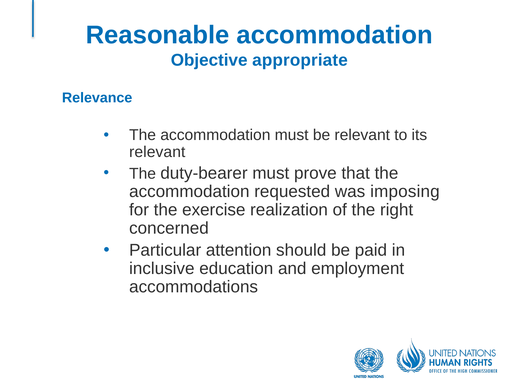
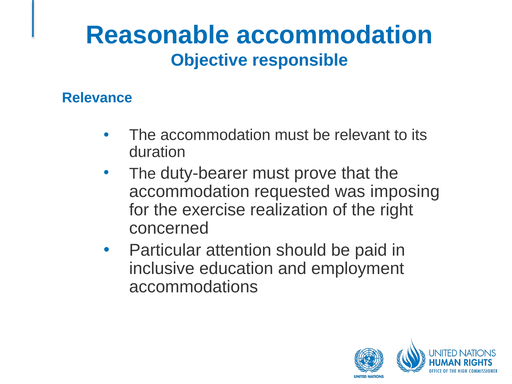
appropriate: appropriate -> responsible (300, 60)
relevant: relevant -> duration (157, 152)
